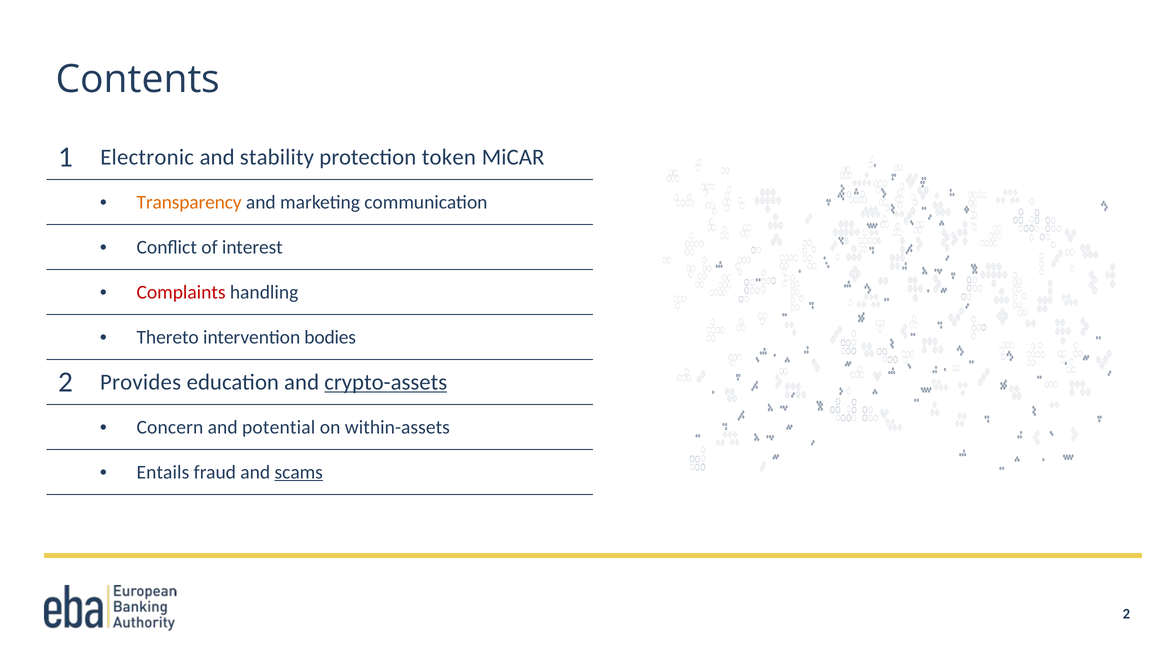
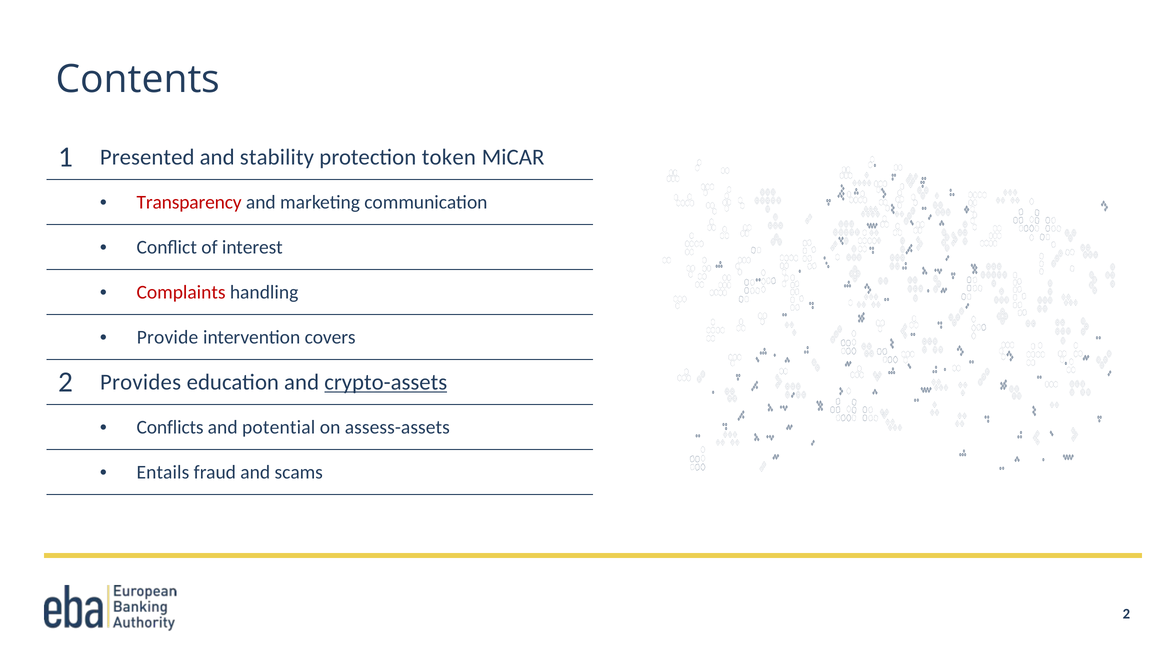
Electronic: Electronic -> Presented (147, 157)
Transparency colour: orange -> red (189, 202)
Thereto: Thereto -> Provide (168, 337)
bodies: bodies -> covers (330, 337)
Concern: Concern -> Conflicts (170, 427)
within-assets: within-assets -> assess-assets (397, 427)
scams underline: present -> none (299, 472)
